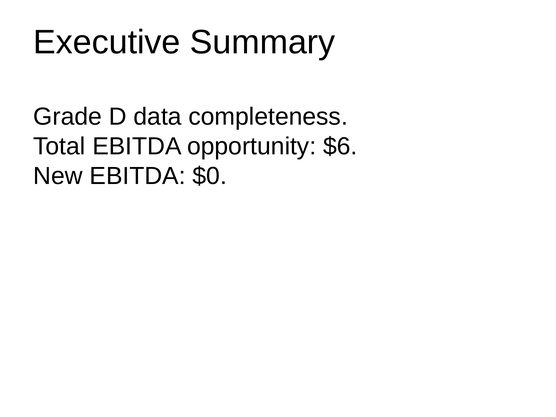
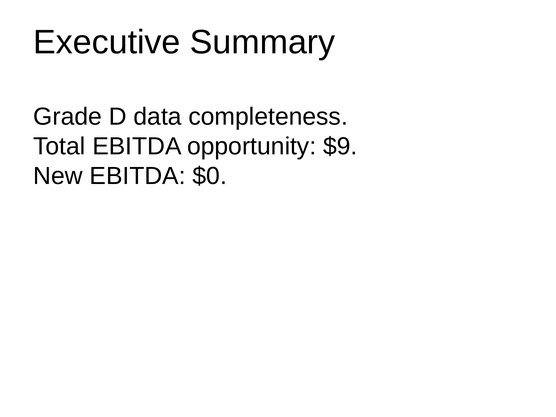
$6: $6 -> $9 (340, 146)
